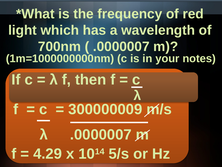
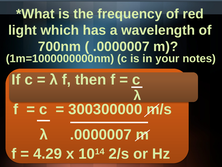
300000009: 300000009 -> 300300000 (105, 109)
5/s: 5/s -> 2/s (119, 153)
